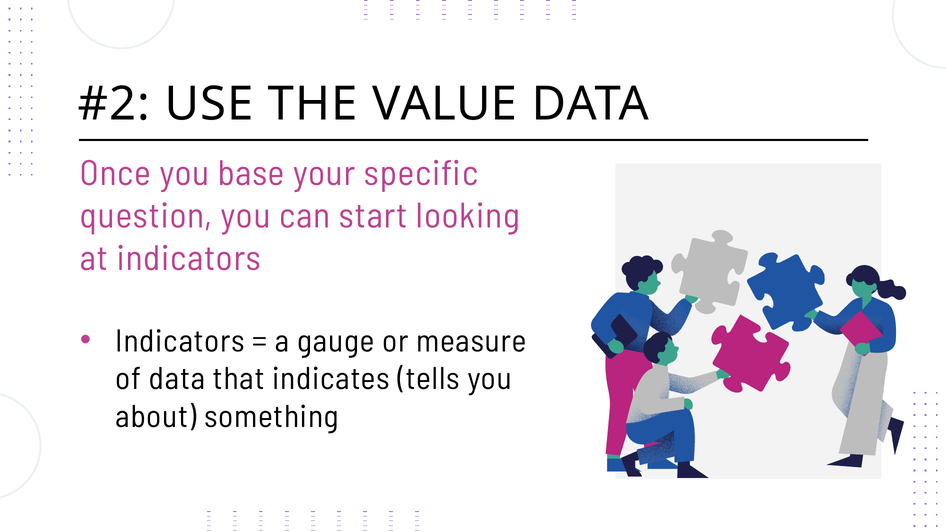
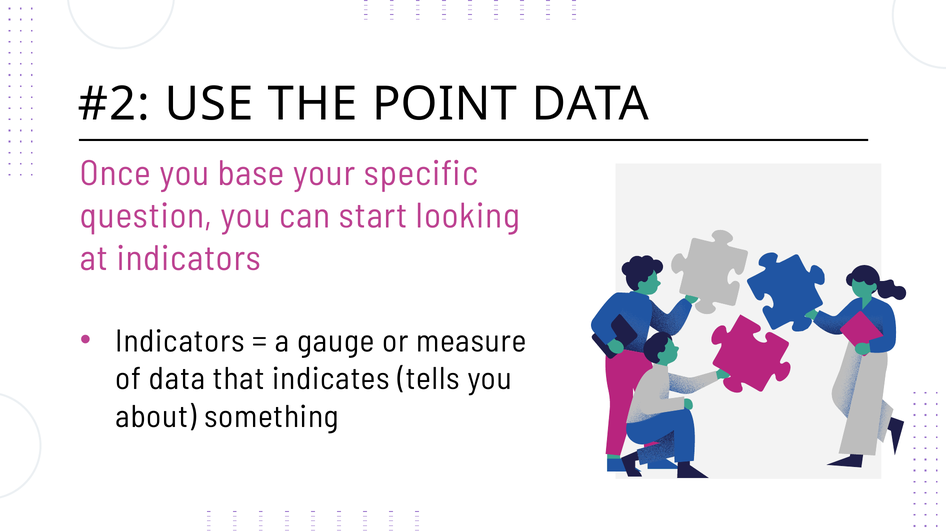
VALUE: VALUE -> POINT (445, 104)
